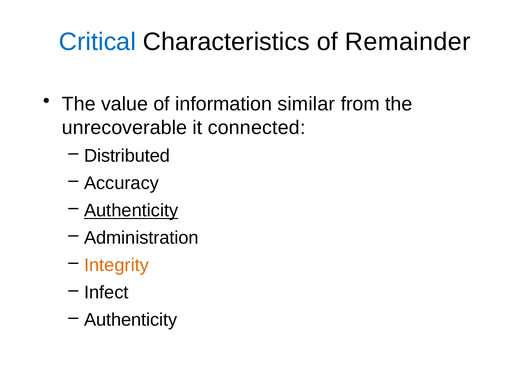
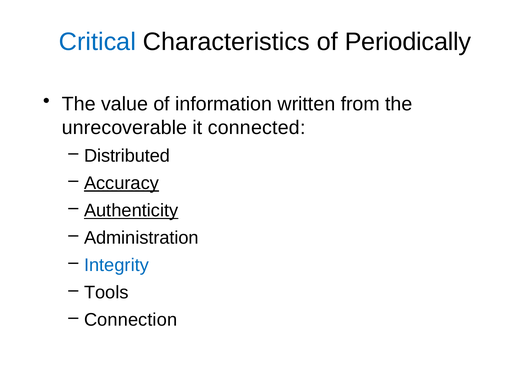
Remainder: Remainder -> Periodically (408, 42)
similar: similar -> written (306, 104)
Accuracy underline: none -> present (122, 183)
Integrity colour: orange -> blue (116, 265)
Infect: Infect -> Tools (106, 292)
Authenticity: Authenticity -> Connection (131, 320)
